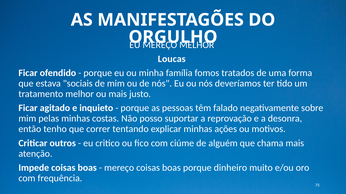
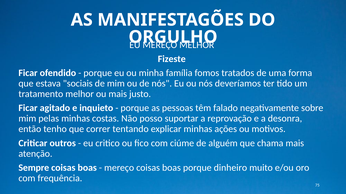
Loucas: Loucas -> Fizeste (172, 59)
Impede: Impede -> Sempre (34, 168)
